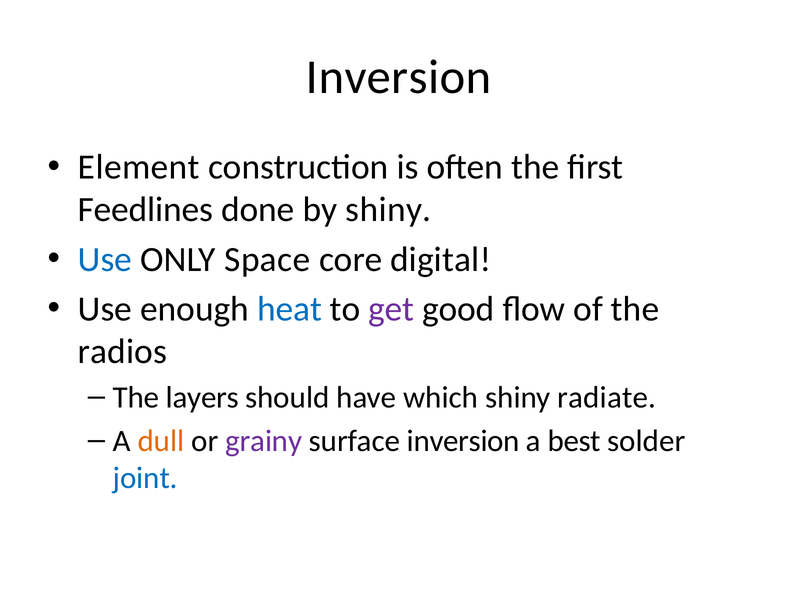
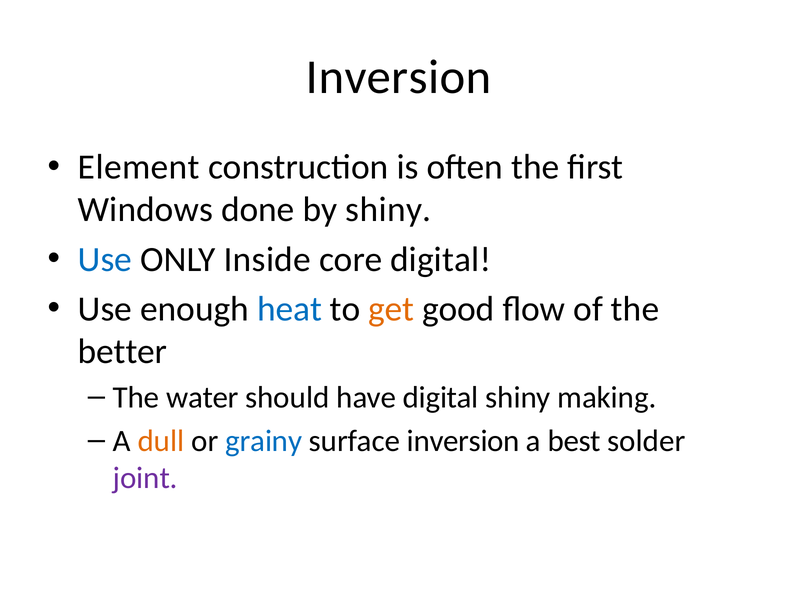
Feedlines: Feedlines -> Windows (145, 210)
Space: Space -> Inside (267, 260)
get colour: purple -> orange (391, 309)
radios: radios -> better (123, 352)
layers: layers -> water (202, 398)
have which: which -> digital (441, 398)
radiate: radiate -> making (607, 398)
grainy colour: purple -> blue (264, 441)
joint colour: blue -> purple (145, 478)
